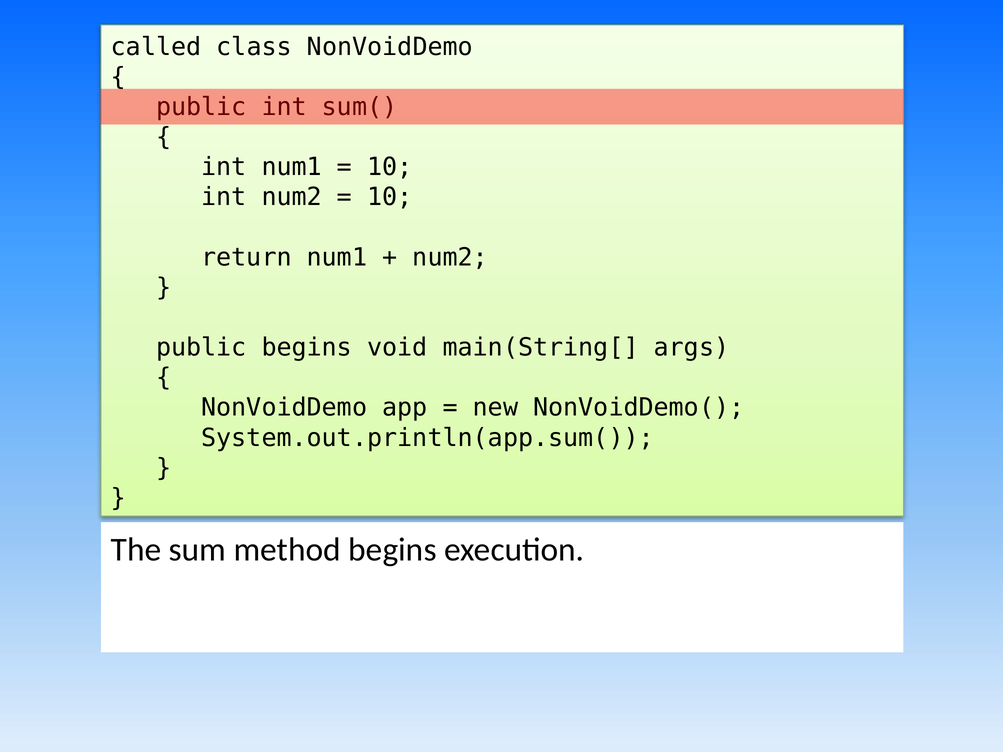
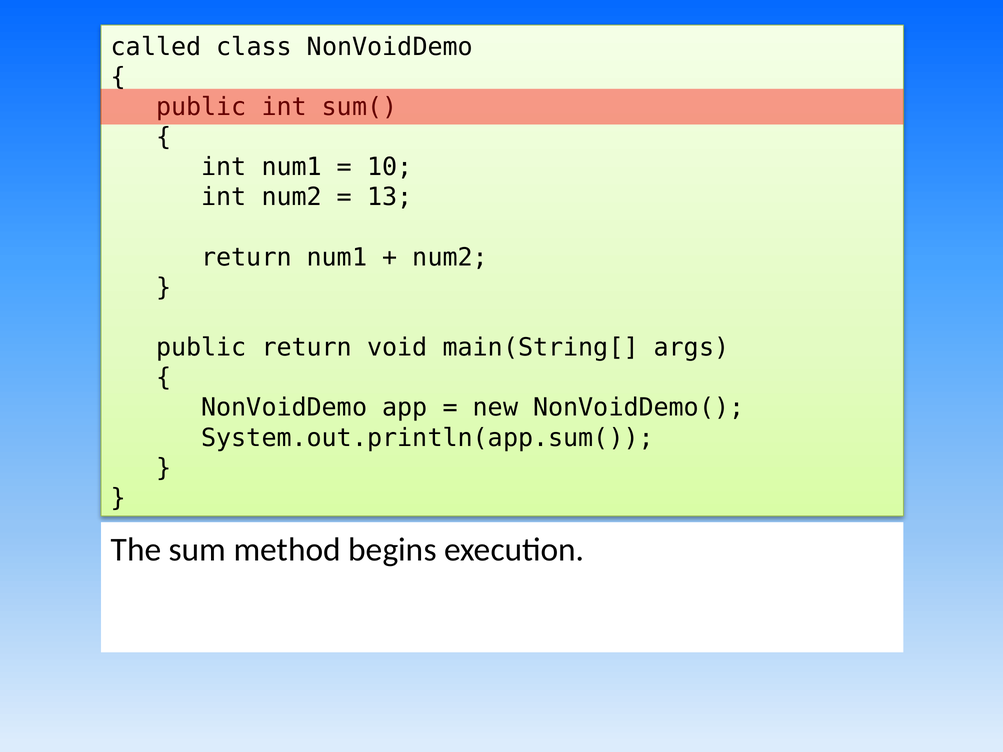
10: 10 -> 13 (390, 197)
public begins: begins -> return (307, 348)
